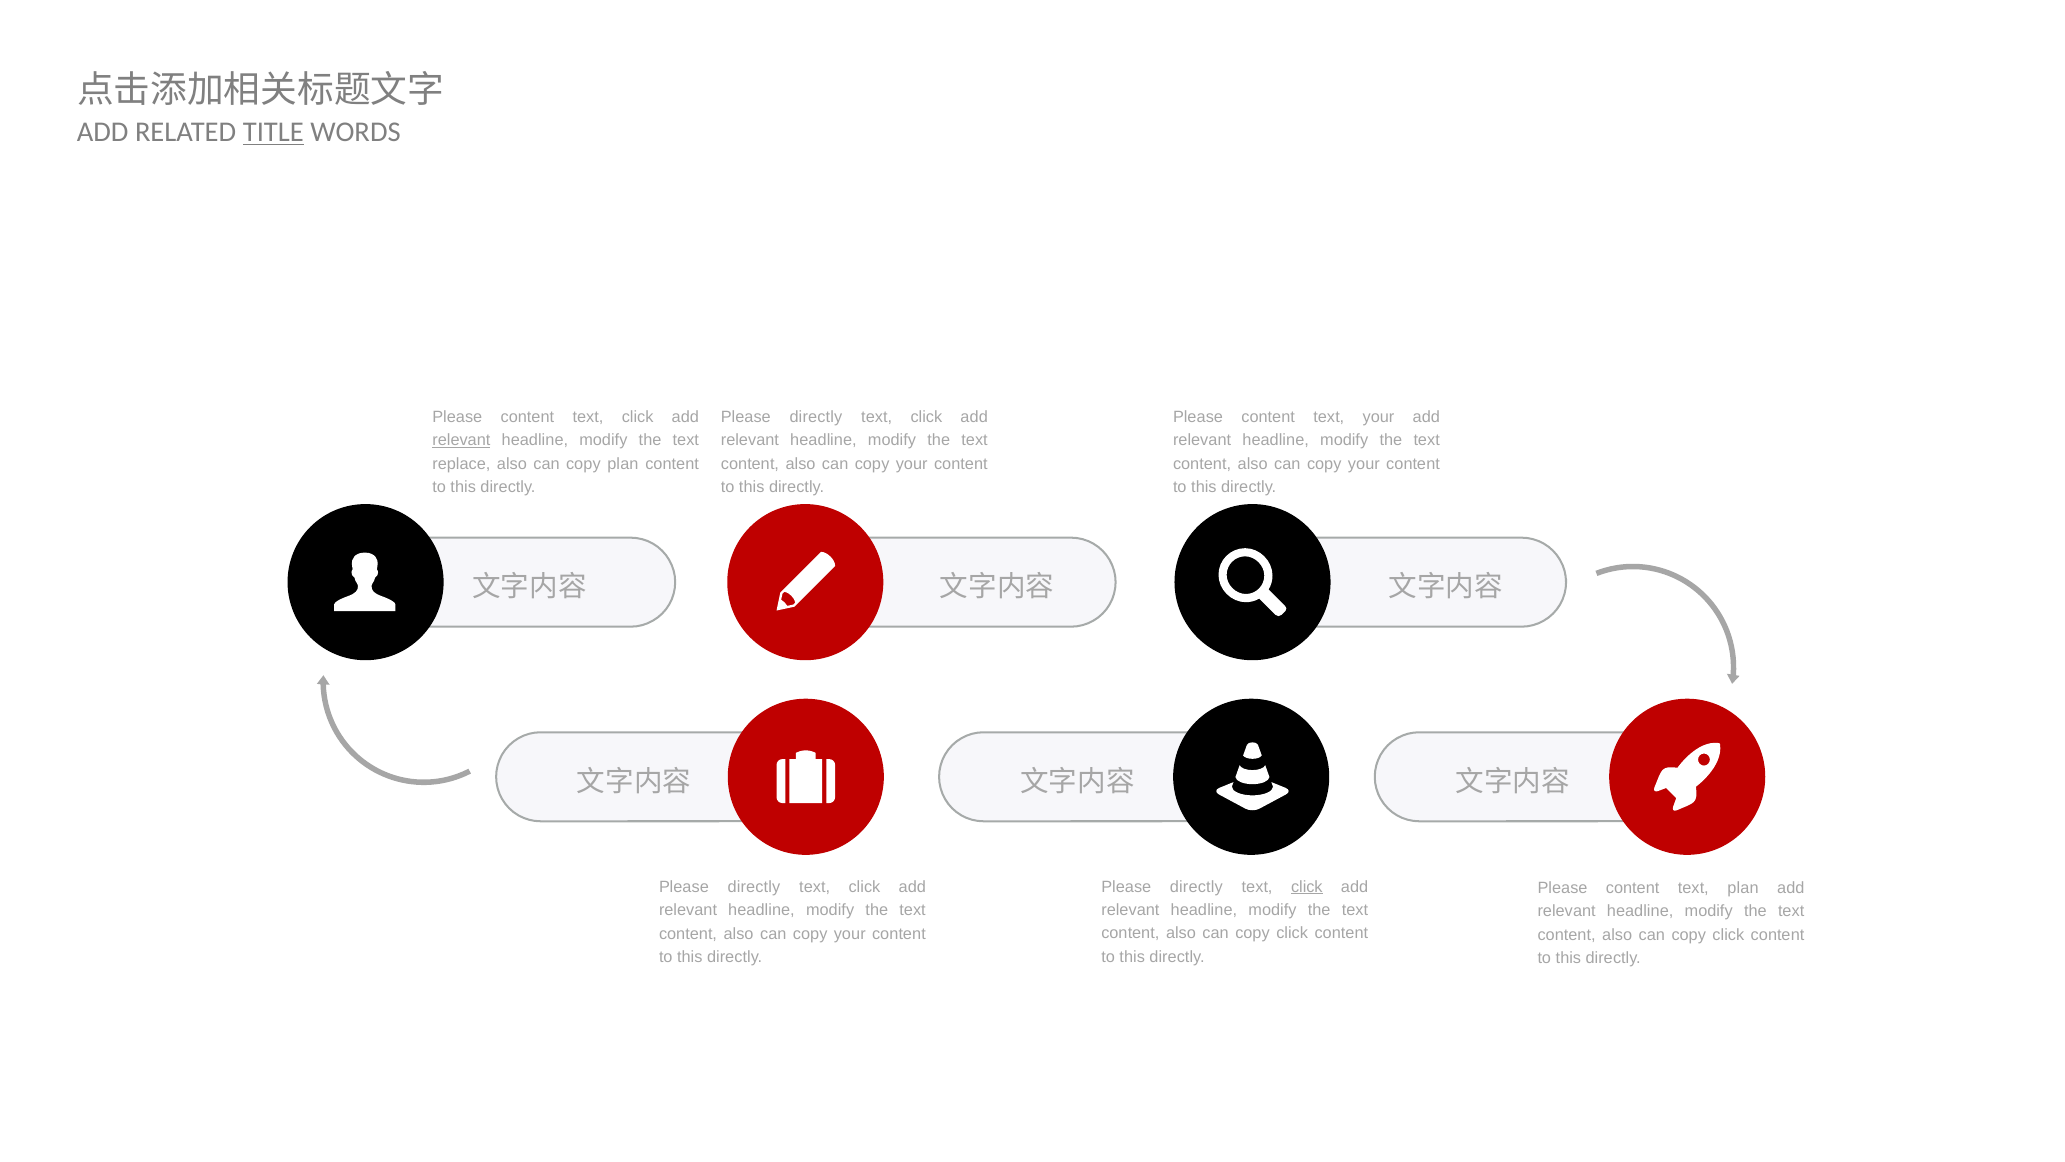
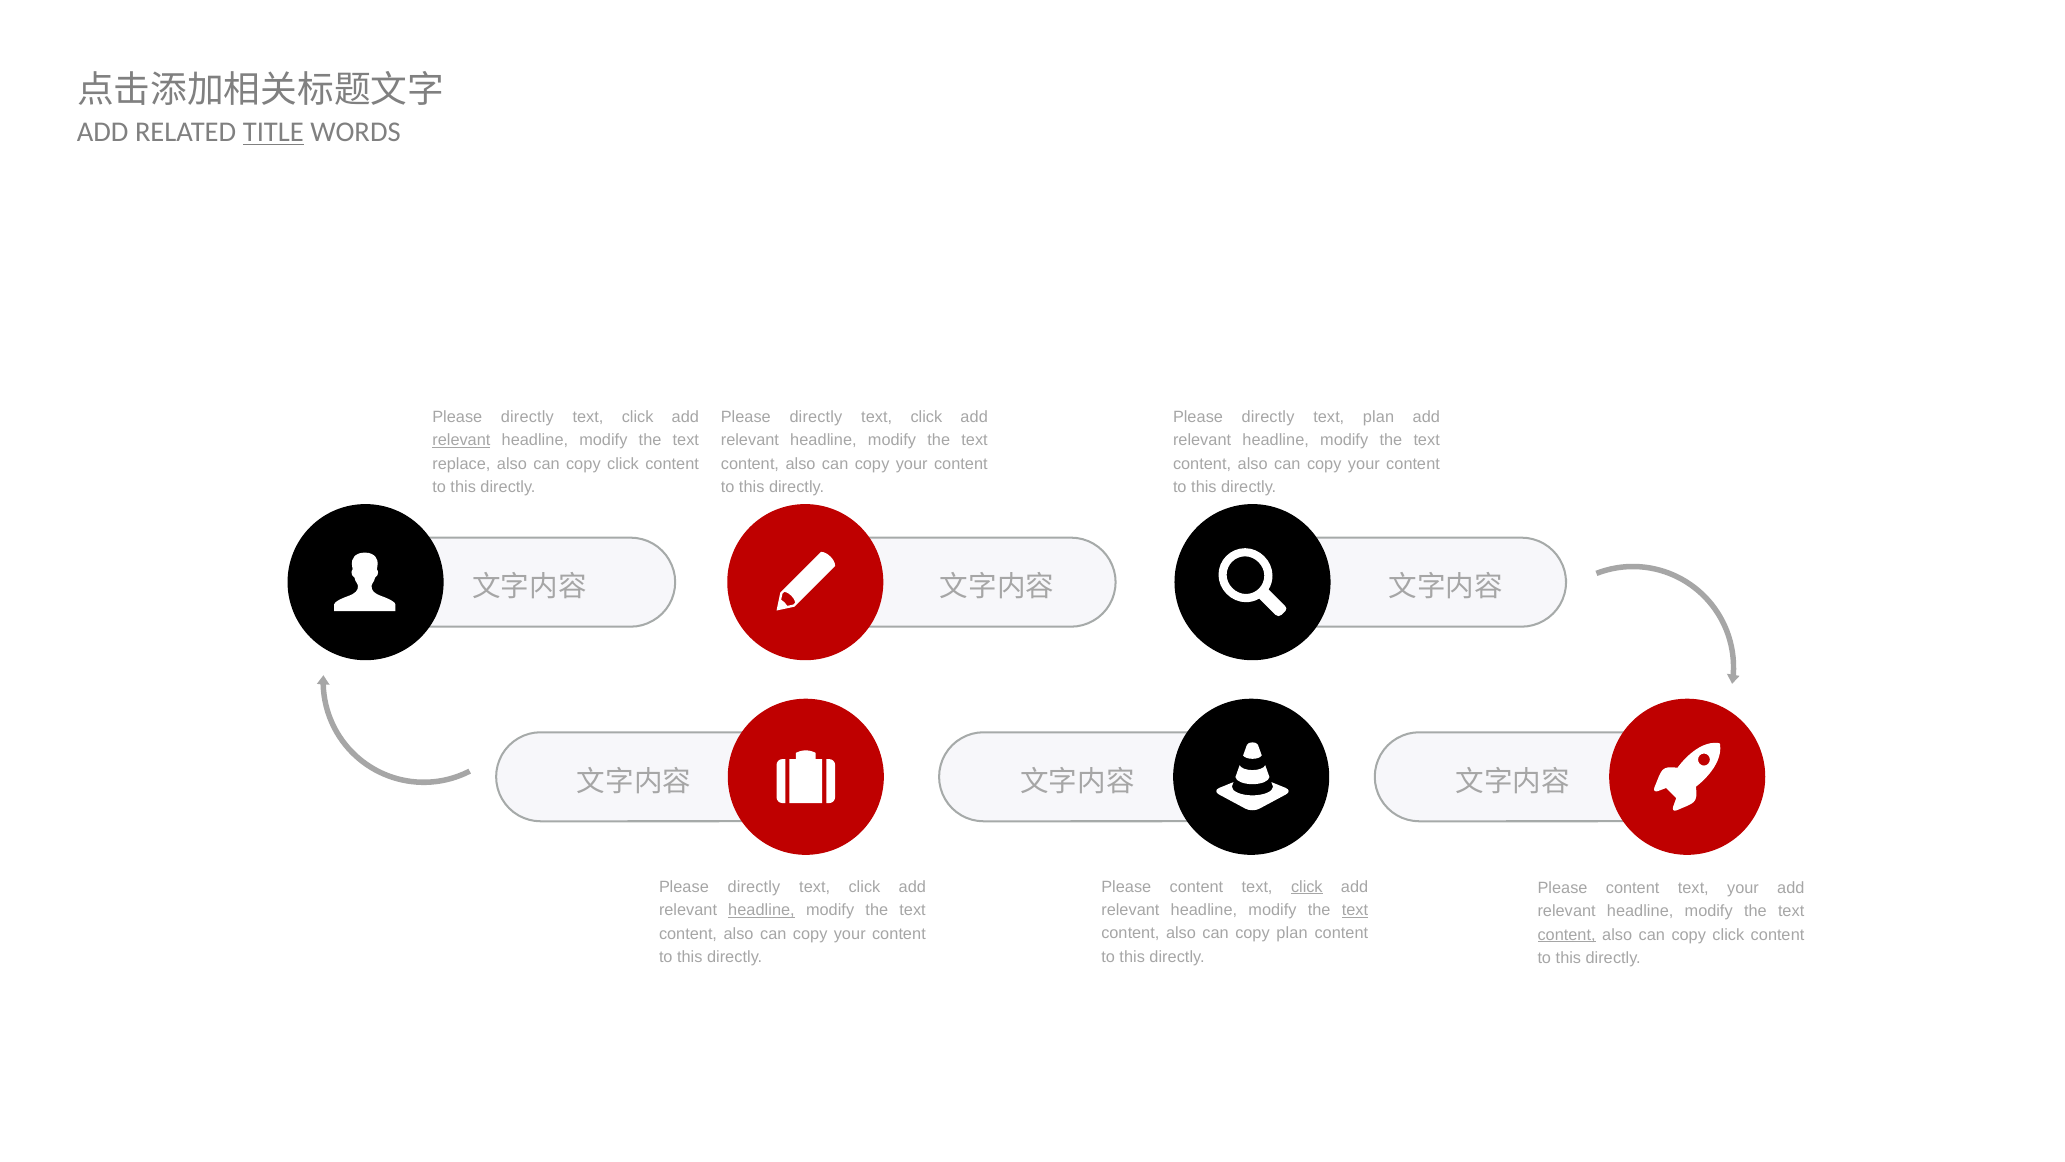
content: content -> directly (1268, 417)
text your: your -> plan (1378, 417)
content: content -> directly (527, 417)
plan: plan -> click (623, 464)
directly: directly -> content (1196, 886)
text plan: plan -> your (1743, 888)
text underline: none -> present (1355, 910)
headline underline: none -> present (761, 910)
click: click -> plan (1292, 933)
content underline: none -> present (1567, 934)
